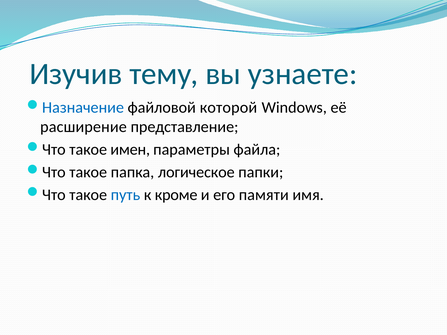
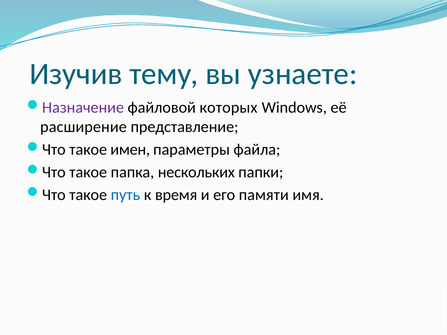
Назначение colour: blue -> purple (83, 108)
которой: которой -> которых (228, 108)
логическое: логическое -> нескольких (196, 172)
кроме: кроме -> время (176, 195)
